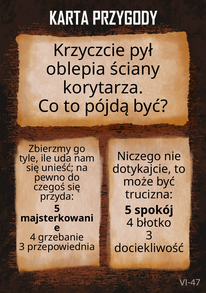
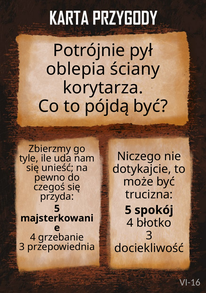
Krzyczcie: Krzyczcie -> Potrójnie (89, 50)
VI-47: VI-47 -> VI-16 (190, 282)
